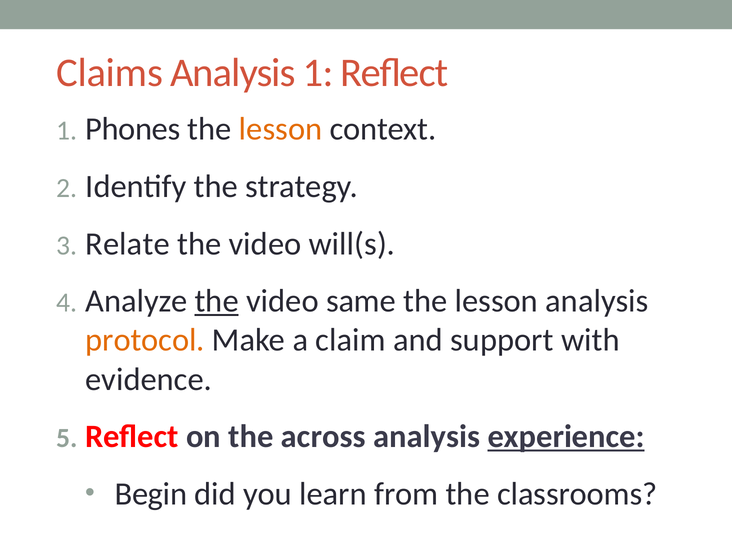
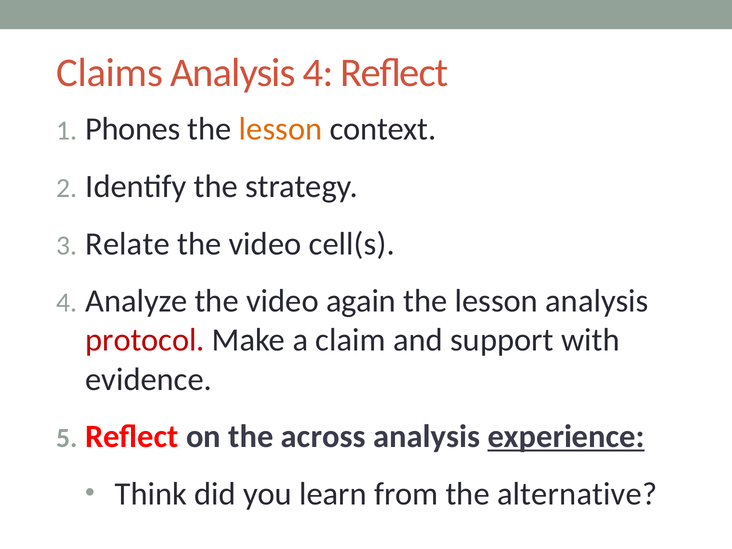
Analysis 1: 1 -> 4 (318, 73)
will(s: will(s -> cell(s (352, 244)
the underline: present -> none (217, 301)
same: same -> again (361, 301)
protocol colour: orange -> red (145, 340)
Begin: Begin -> Think (151, 494)
classrooms: classrooms -> alternative (577, 494)
